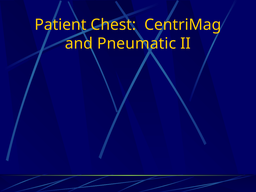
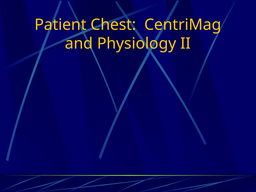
Pneumatic: Pneumatic -> Physiology (137, 44)
